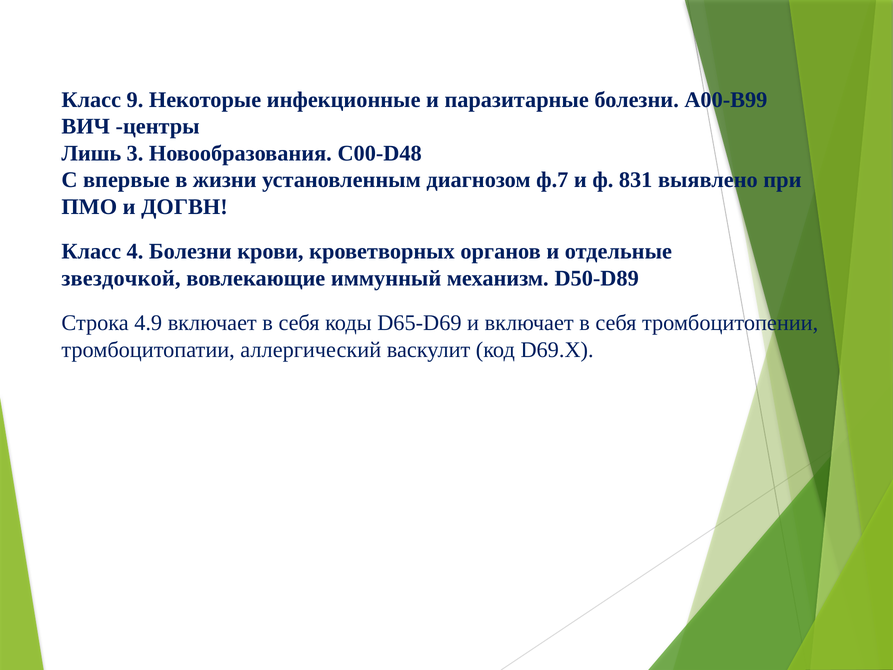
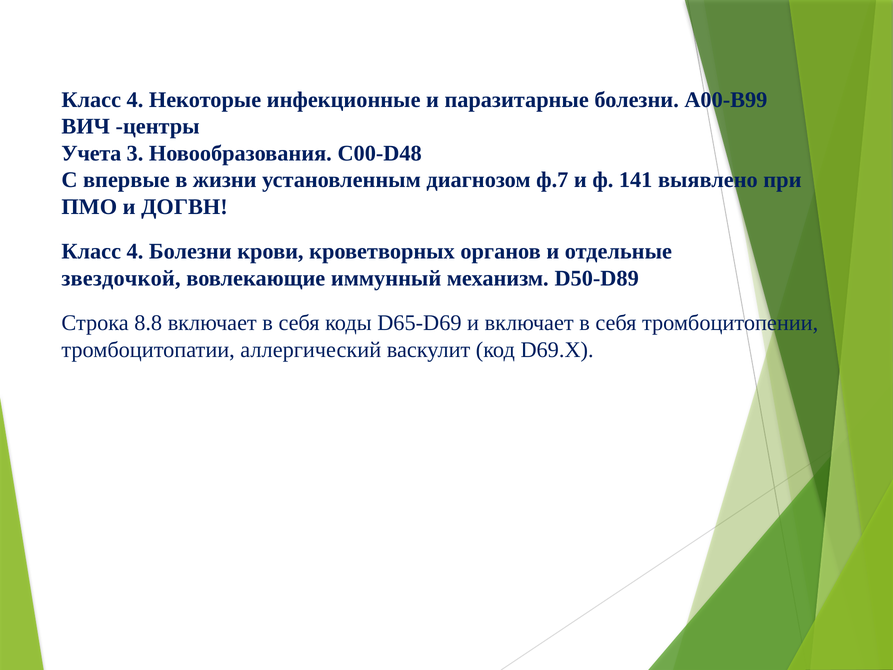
9: 9 -> 4 (135, 100)
Лишь: Лишь -> Учета (91, 153)
831: 831 -> 141 (636, 180)
4.9: 4.9 -> 8.8 (148, 323)
